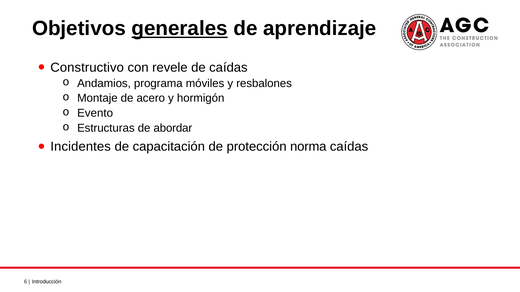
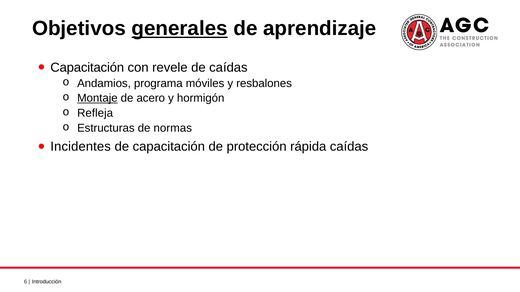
Constructivo: Constructivo -> Capacitación (87, 68)
Montaje underline: none -> present (97, 98)
Evento: Evento -> Refleja (95, 113)
abordar: abordar -> normas (173, 128)
norma: norma -> rápida (308, 147)
